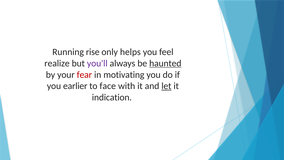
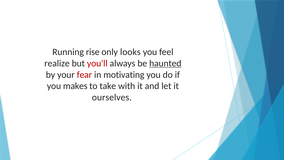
helps: helps -> looks (130, 52)
you'll colour: purple -> red (97, 63)
earlier: earlier -> makes (75, 86)
face: face -> take (108, 86)
let underline: present -> none (166, 86)
indication: indication -> ourselves (112, 97)
